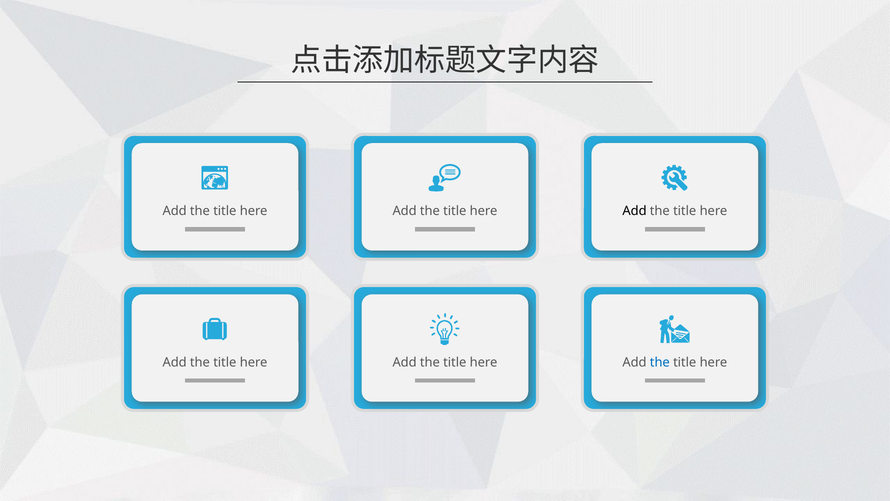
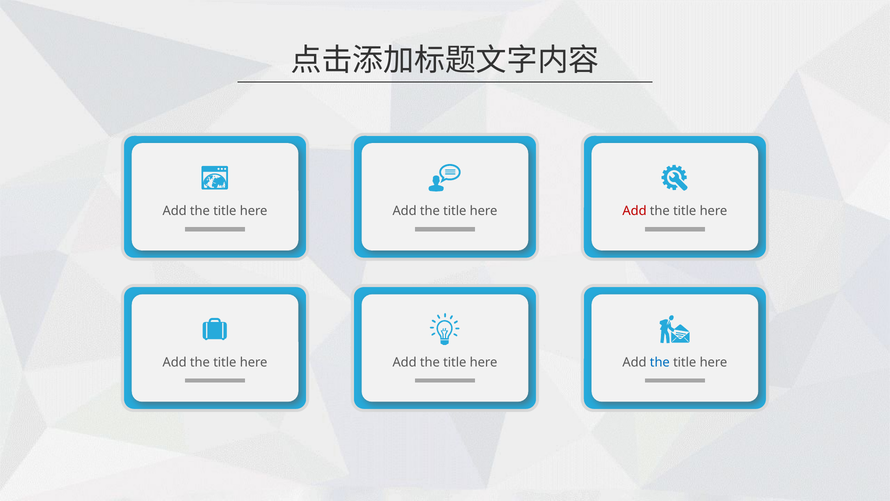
Add colour: black -> red (635, 211)
